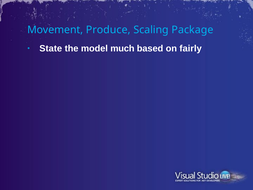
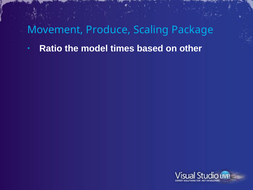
State: State -> Ratio (51, 48)
much: much -> times (122, 48)
fairly: fairly -> other (191, 48)
